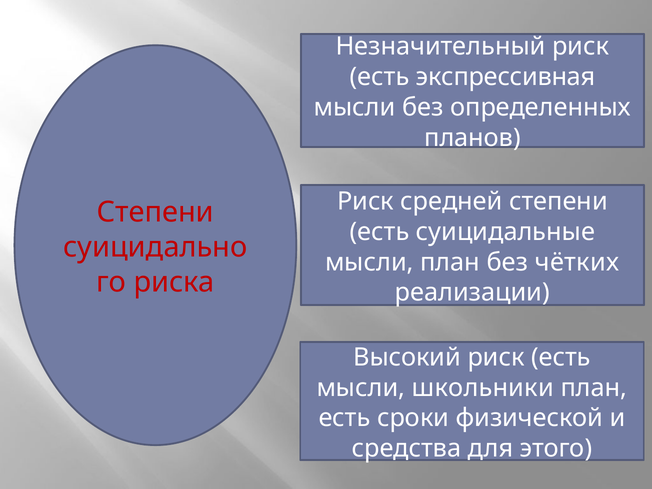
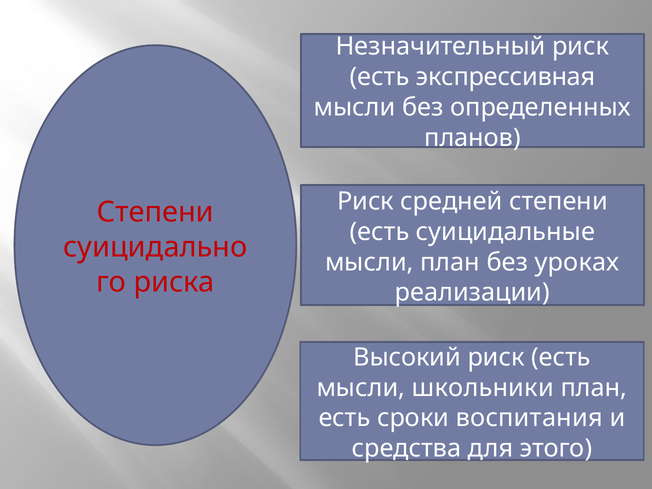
чётких: чётких -> уроках (577, 262)
физической: физической -> воспитания (529, 418)
